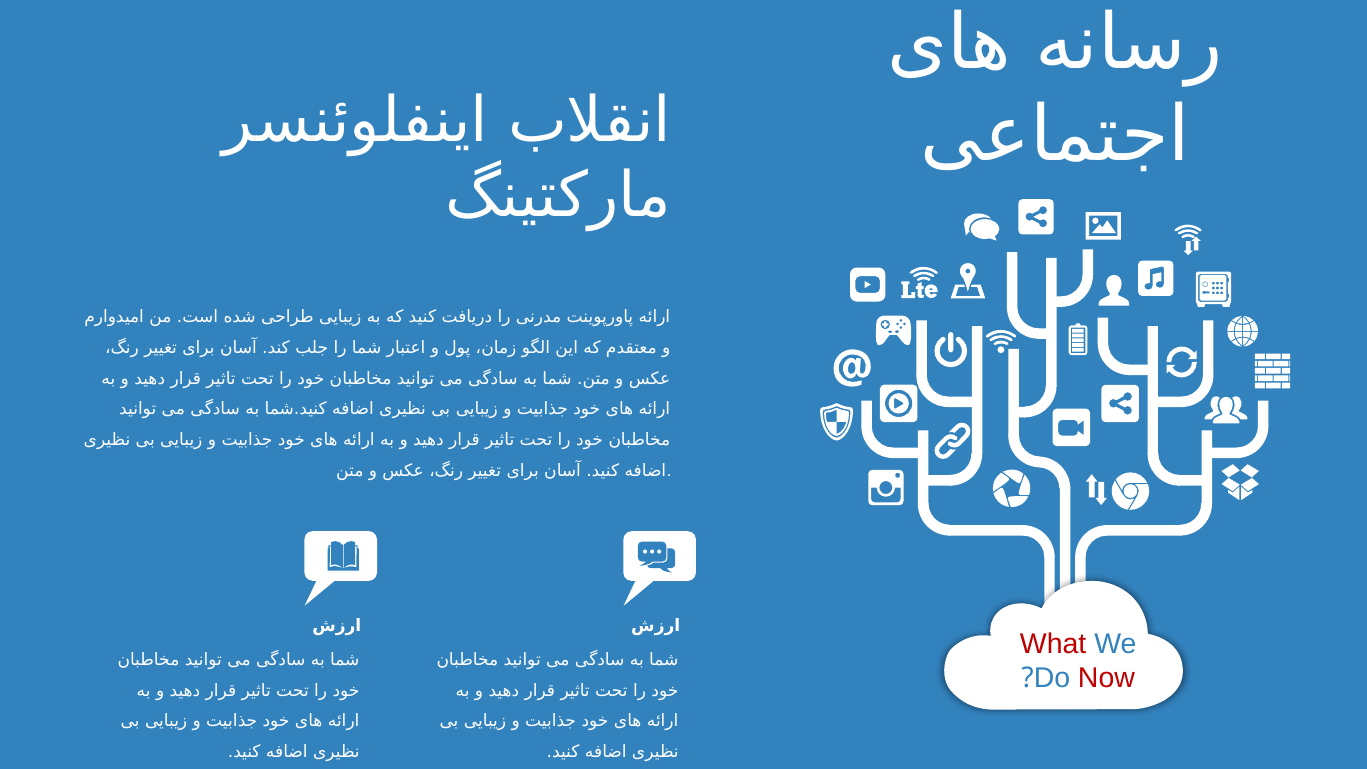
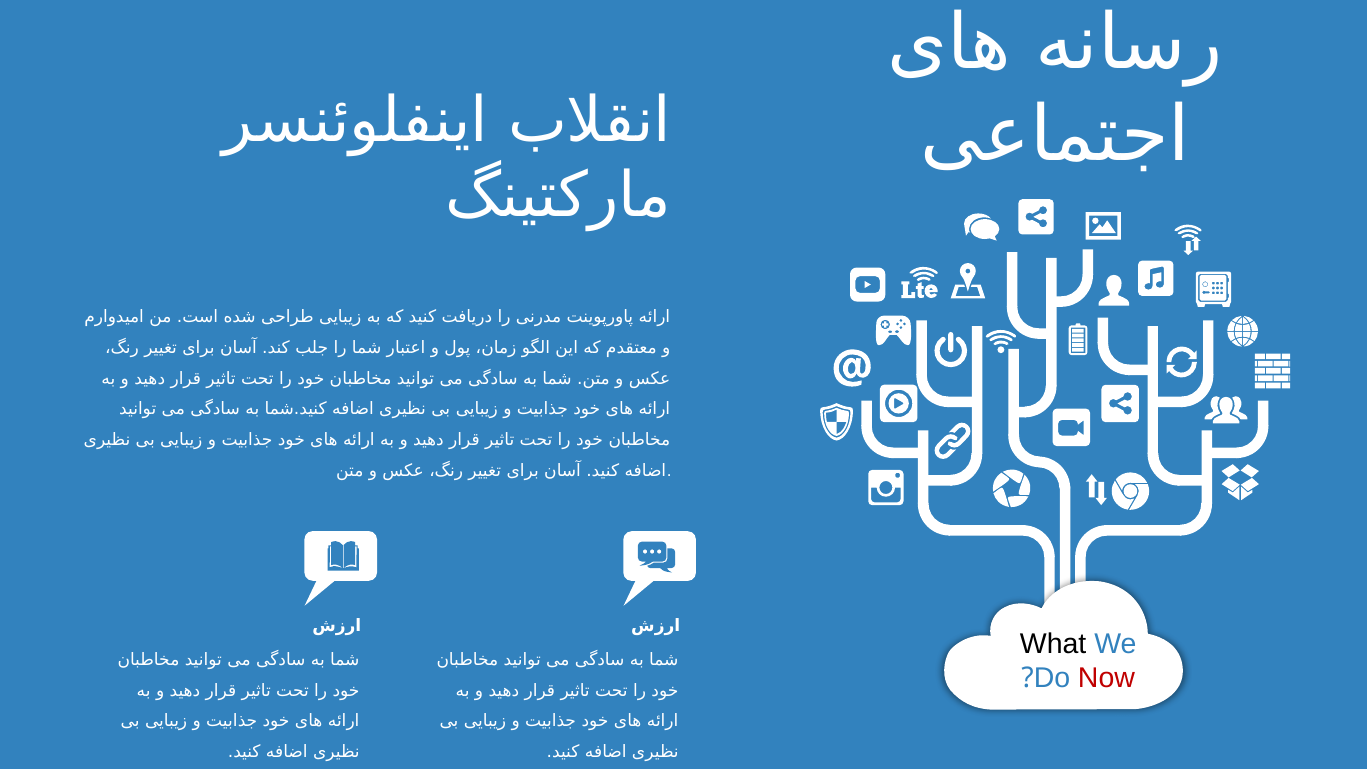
What colour: red -> black (1053, 644)
